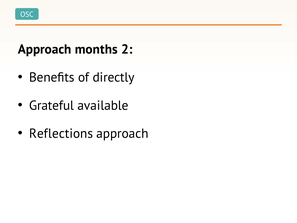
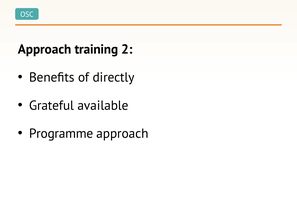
months: months -> training (96, 49)
Reflections: Reflections -> Programme (61, 133)
